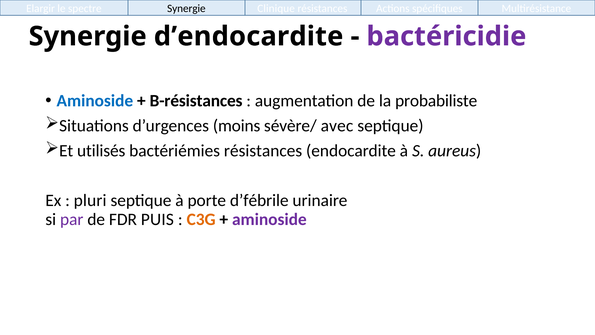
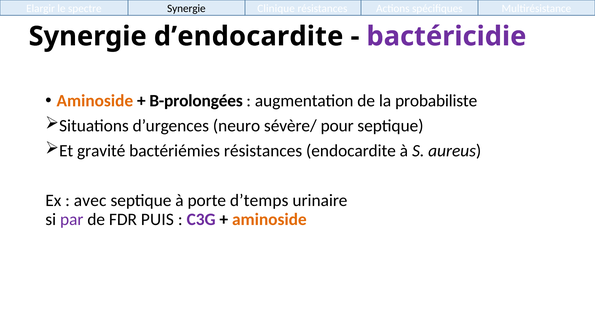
Aminoside colour: blue -> orange (95, 101)
B-résistances: B-résistances -> B-prolongées (196, 101)
moins: moins -> neuro (237, 126)
avec: avec -> pour (337, 126)
utilisés: utilisés -> gravité (101, 150)
pluri: pluri -> avec (90, 200)
d’fébrile: d’fébrile -> d’temps (259, 200)
C3G colour: orange -> purple (201, 219)
aminoside colour: purple -> orange (269, 219)
